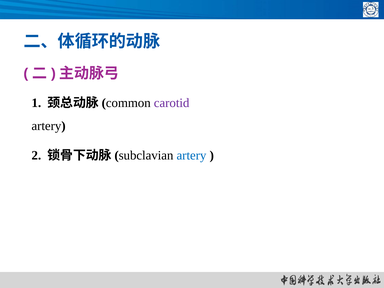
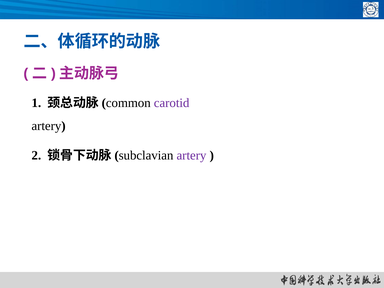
artery colour: blue -> purple (191, 155)
